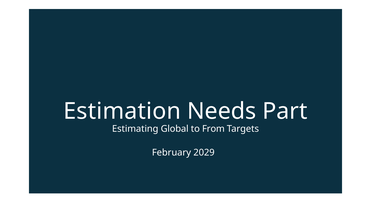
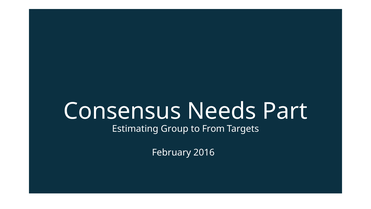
Estimation: Estimation -> Consensus (122, 111)
Global: Global -> Group (175, 129)
2029: 2029 -> 2016 (204, 152)
